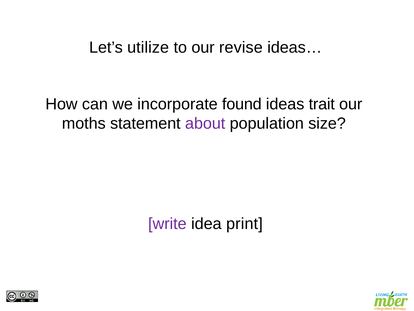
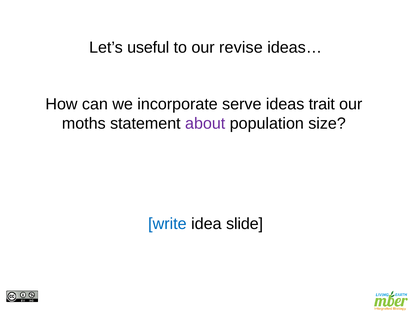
utilize: utilize -> useful (148, 48)
found: found -> serve (242, 104)
write colour: purple -> blue (167, 224)
print: print -> slide (245, 224)
